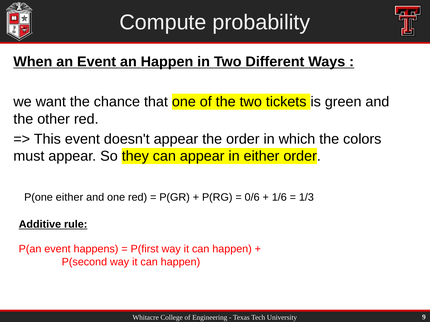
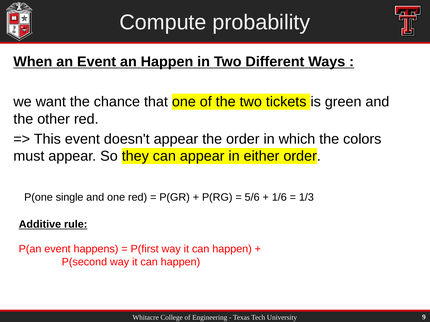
P(one either: either -> single (70, 198)
0/6: 0/6 -> 5/6 (252, 198)
